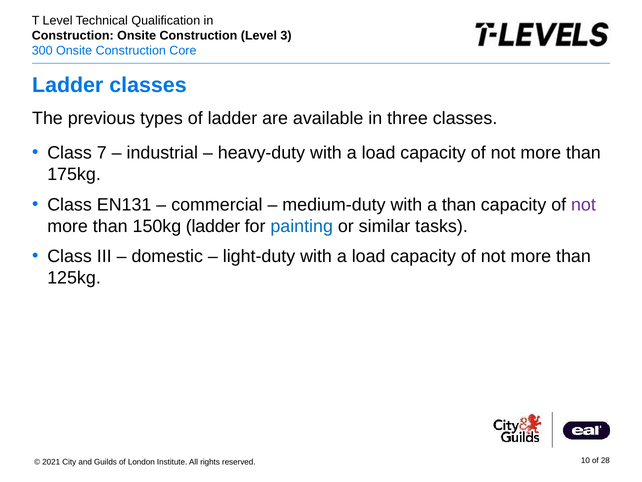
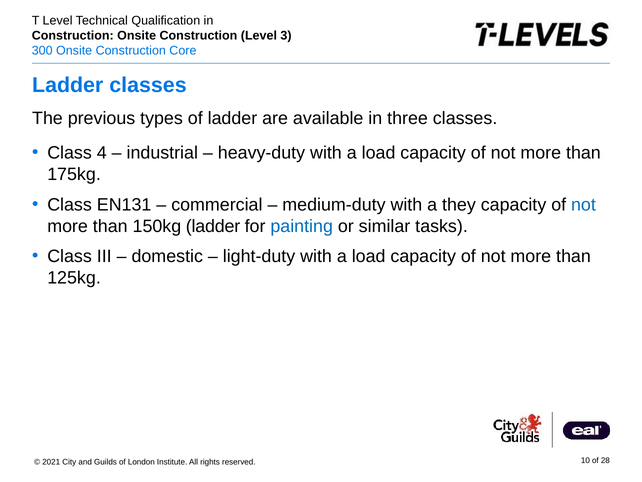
7: 7 -> 4 (102, 153)
a than: than -> they (459, 205)
not colour: purple -> blue (583, 205)
